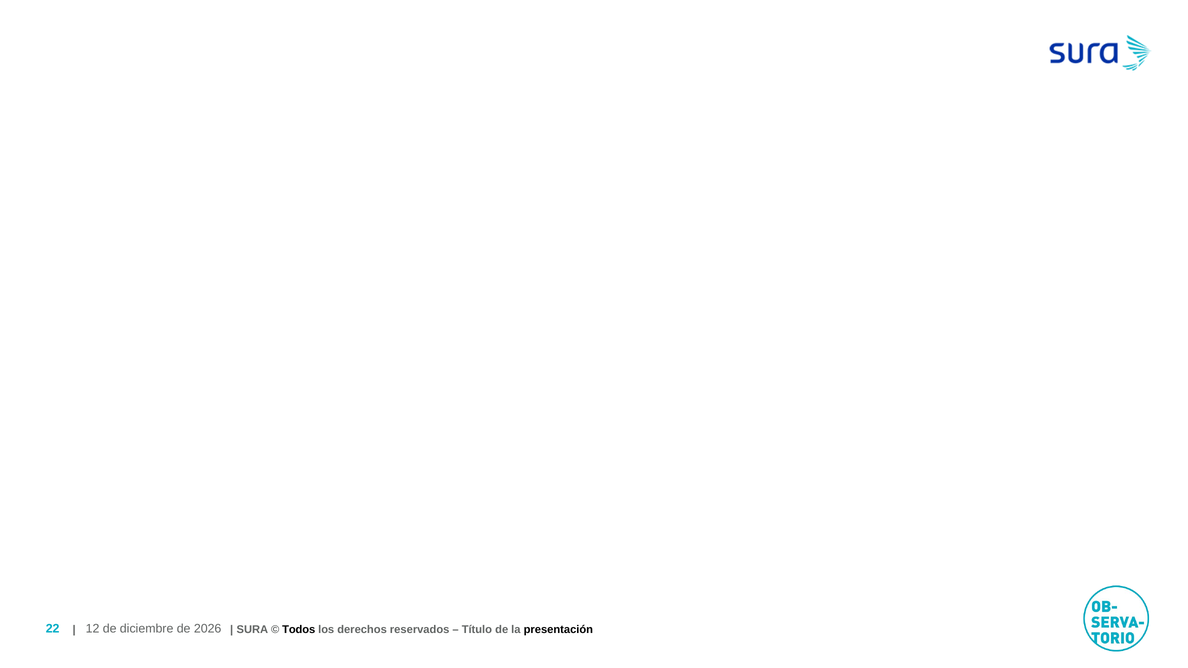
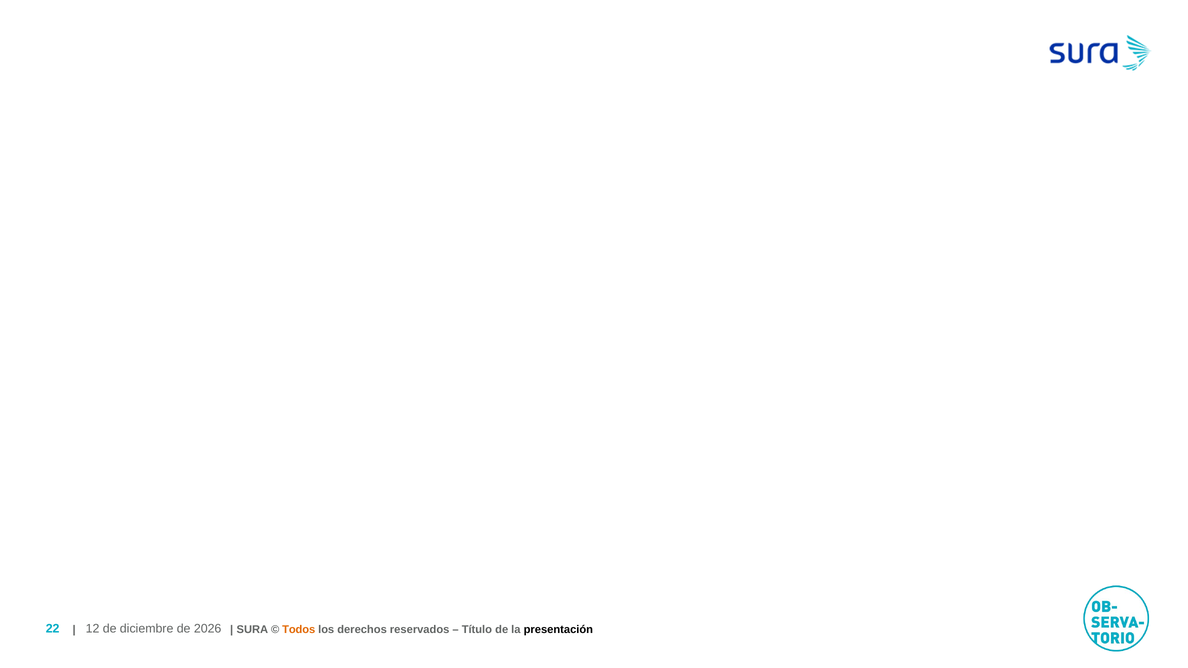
Todos colour: black -> orange (299, 630)
